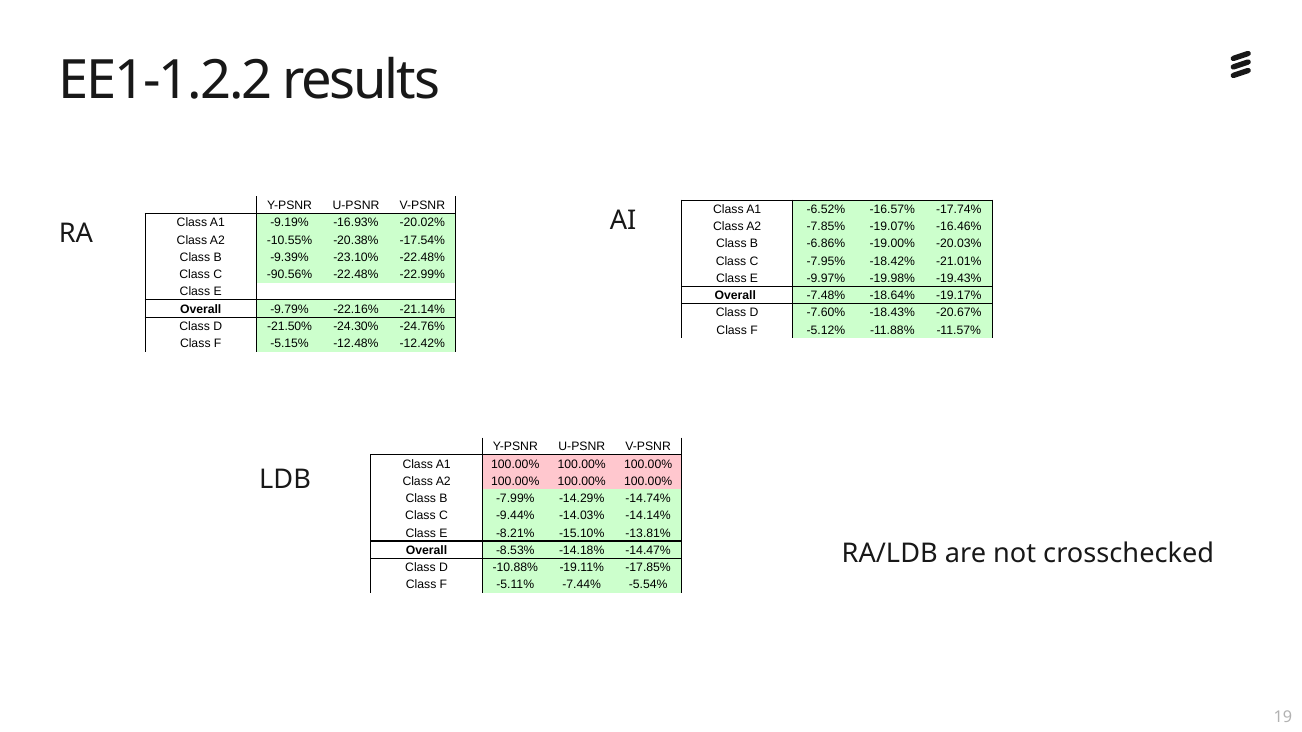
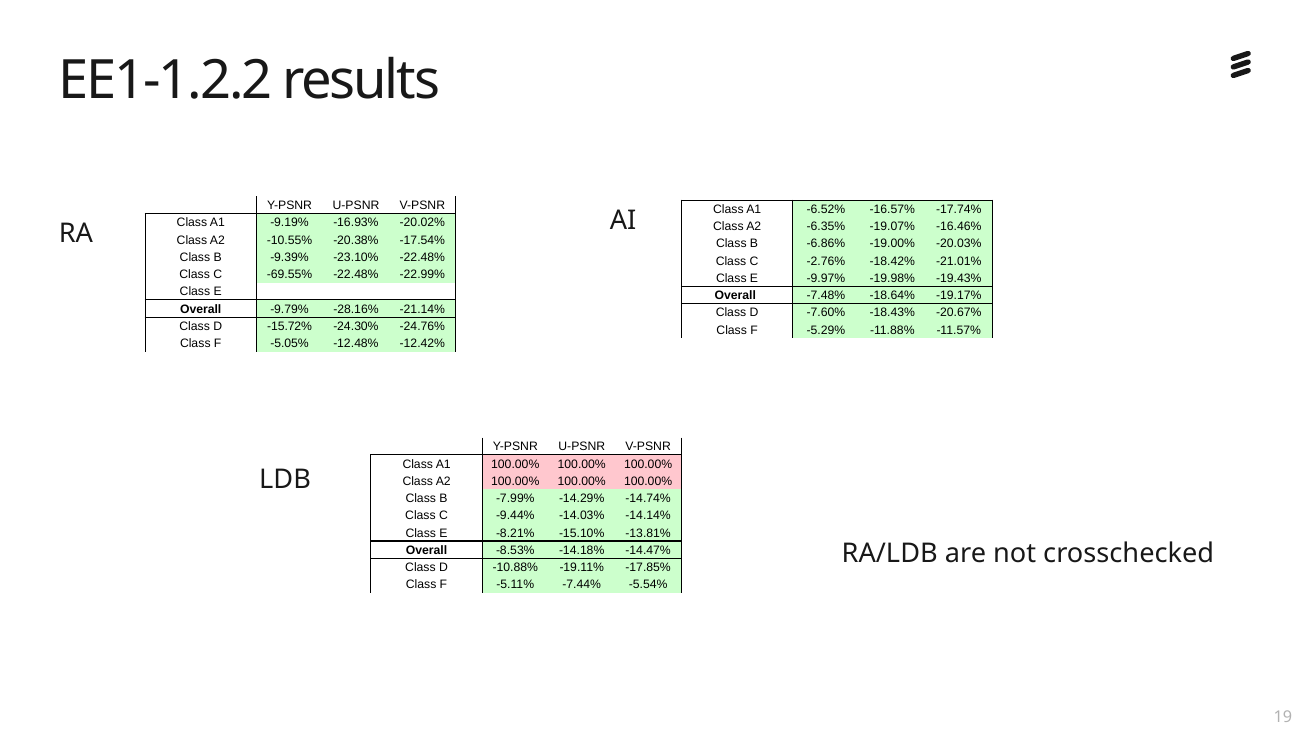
-7.85%: -7.85% -> -6.35% (826, 227)
-7.95%: -7.95% -> -2.76% (826, 261)
-90.56%: -90.56% -> -69.55% (290, 275)
-22.16%: -22.16% -> -28.16% (356, 309)
-21.50%: -21.50% -> -15.72% (290, 327)
-5.12%: -5.12% -> -5.29% (826, 330)
-5.15%: -5.15% -> -5.05% (290, 344)
